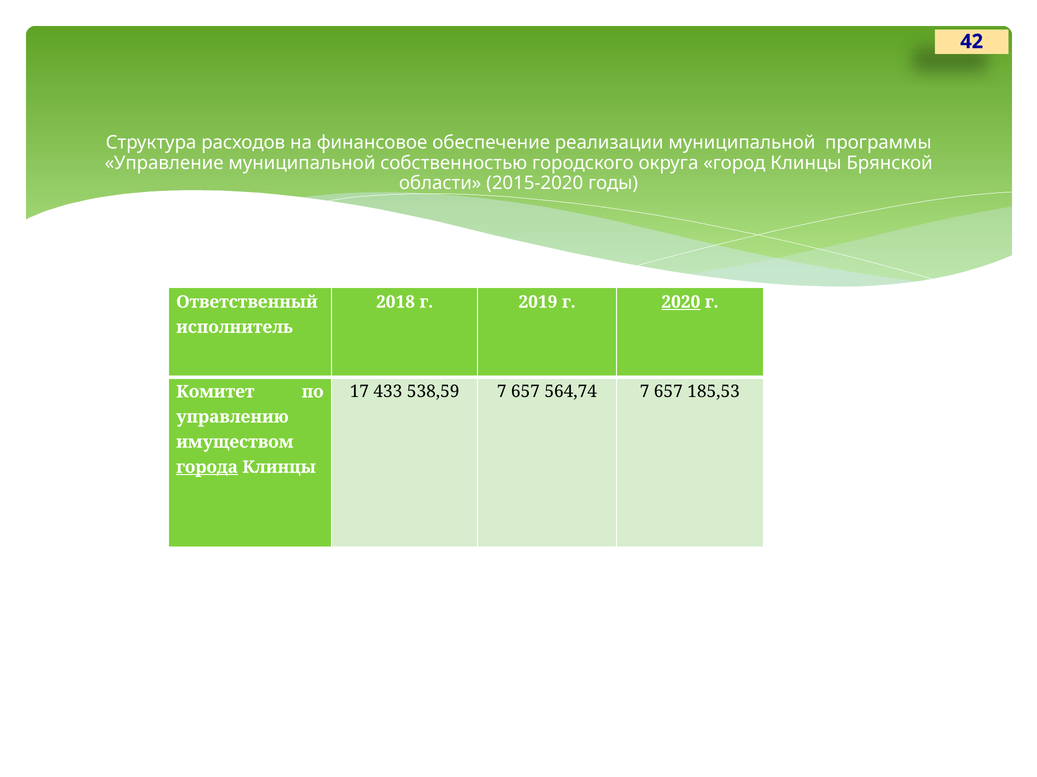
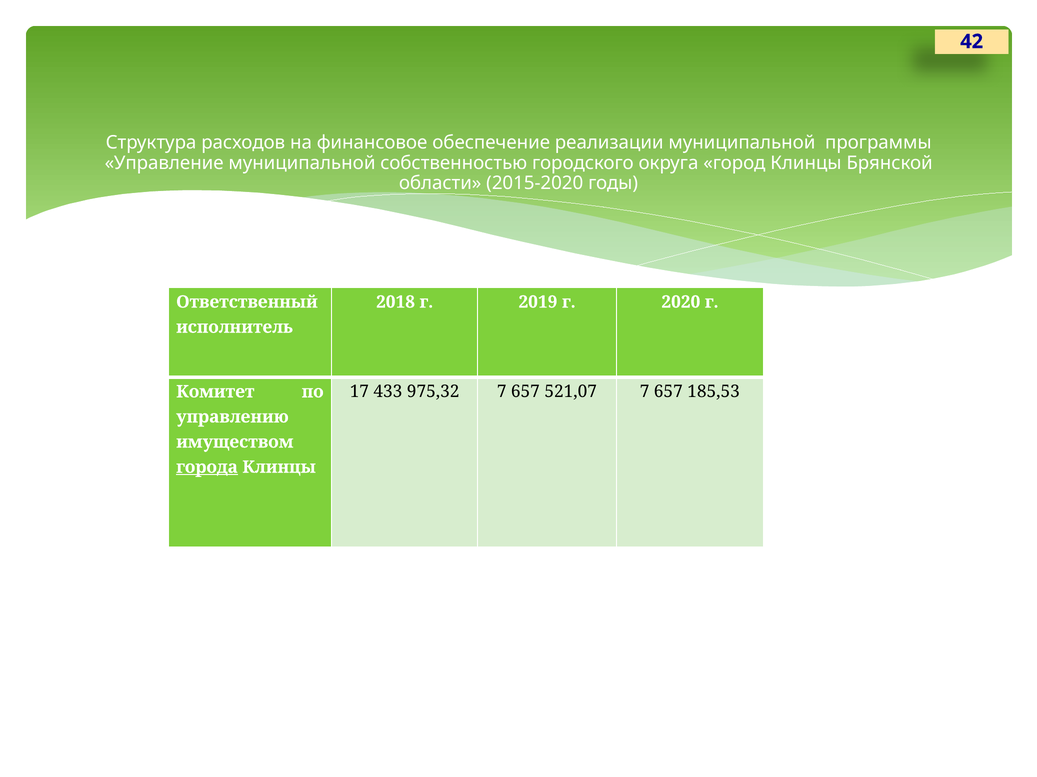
2020 underline: present -> none (681, 302)
538,59: 538,59 -> 975,32 (433, 392)
564,74: 564,74 -> 521,07 (571, 392)
